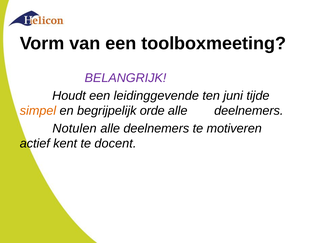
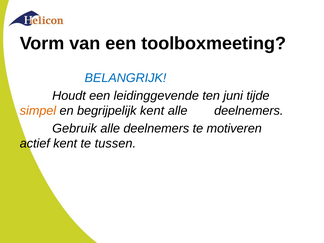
BELANGRIJK colour: purple -> blue (125, 78)
begrijpelijk orde: orde -> kent (152, 111)
Notulen: Notulen -> Gebruik (75, 128)
docent: docent -> tussen (115, 144)
